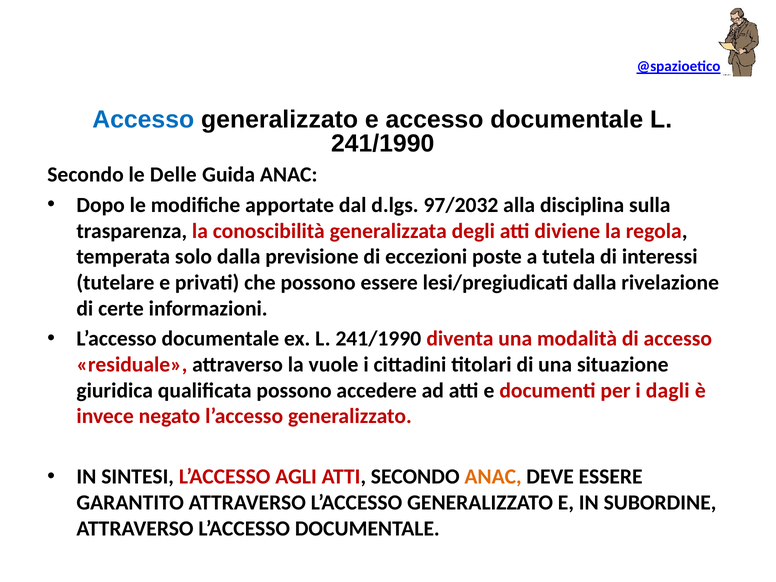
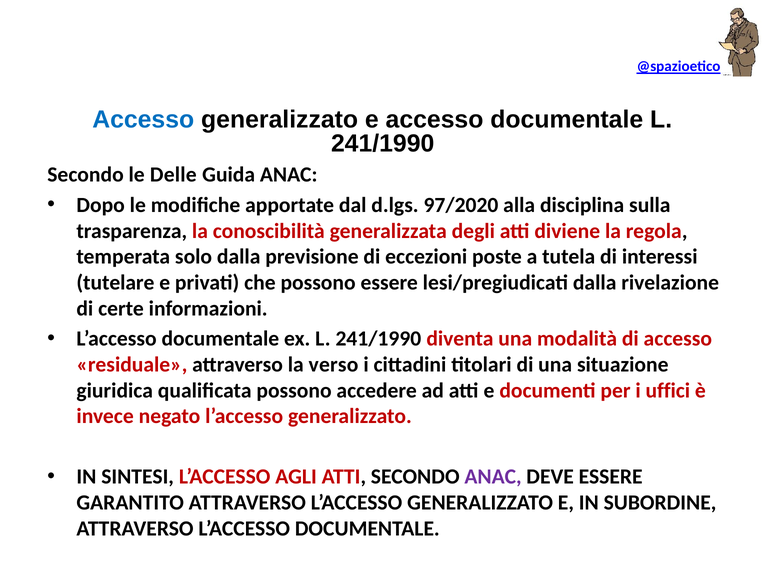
97/2032: 97/2032 -> 97/2020 (461, 205)
vuole: vuole -> verso (333, 365)
dagli: dagli -> uffici (668, 390)
ANAC colour: orange -> purple (493, 477)
